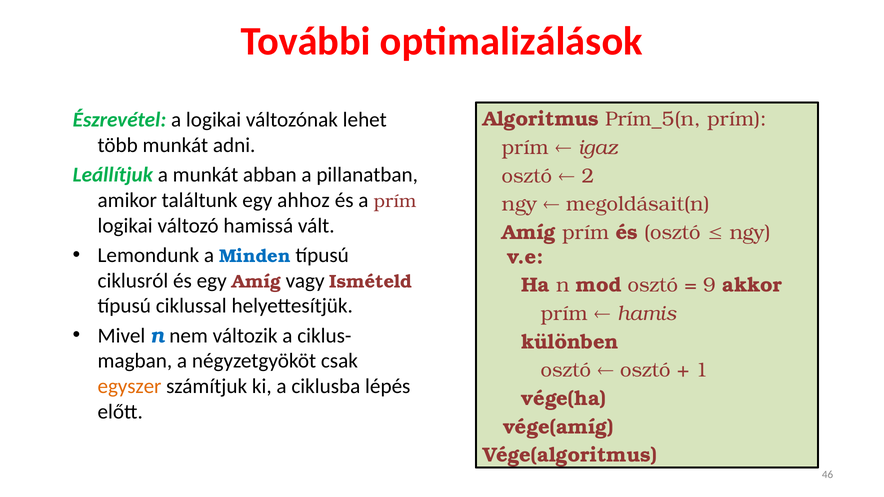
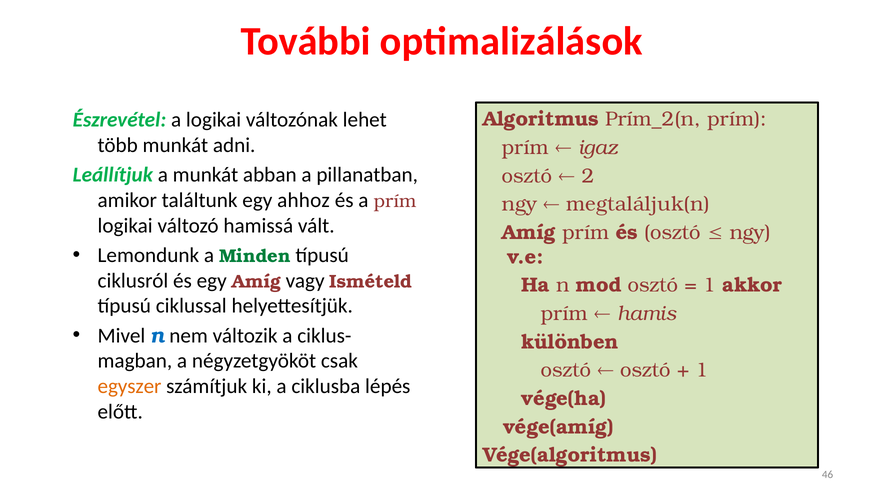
Prím_5(n: Prím_5(n -> Prím_2(n (653, 119)
megoldásait(n: megoldásait(n -> megtaláljuk(n (638, 204)
Minden colour: blue -> green (255, 256)
9: 9 -> 1 (710, 285)
